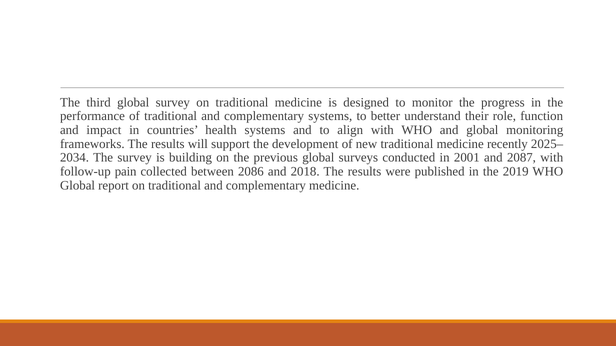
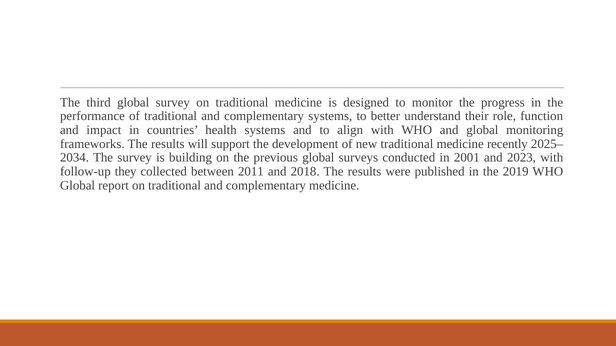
2087: 2087 -> 2023 (521, 158)
pain: pain -> they (126, 172)
2086: 2086 -> 2011 (251, 172)
